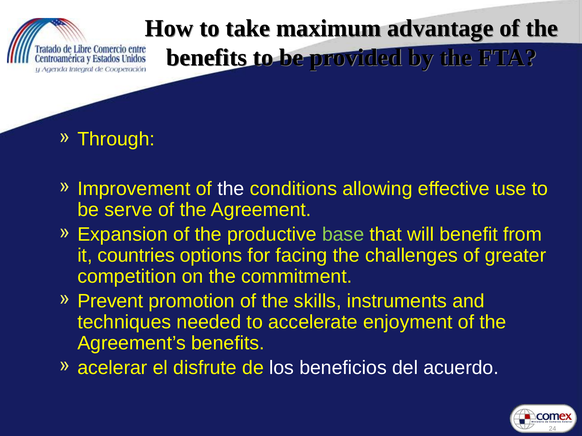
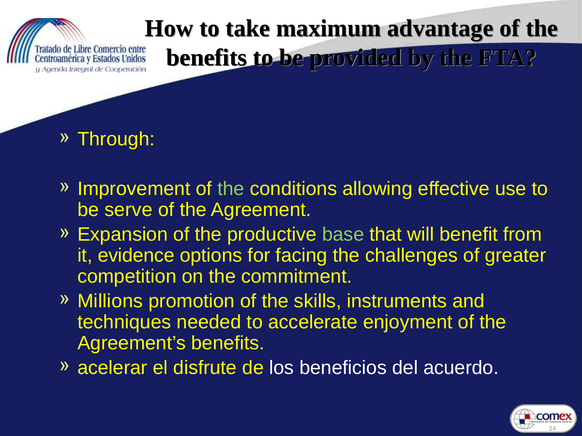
the colour: white -> light green (231, 189)
countries: countries -> evidence (136, 256)
Prevent: Prevent -> Millions (110, 301)
